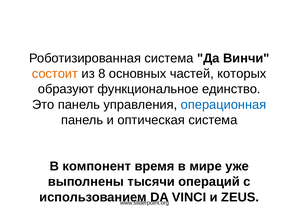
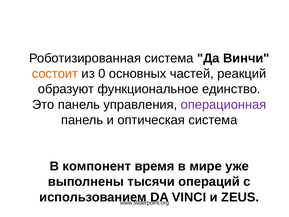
8: 8 -> 0 (102, 74)
которых: которых -> реакций (242, 74)
операционная colour: blue -> purple (224, 104)
